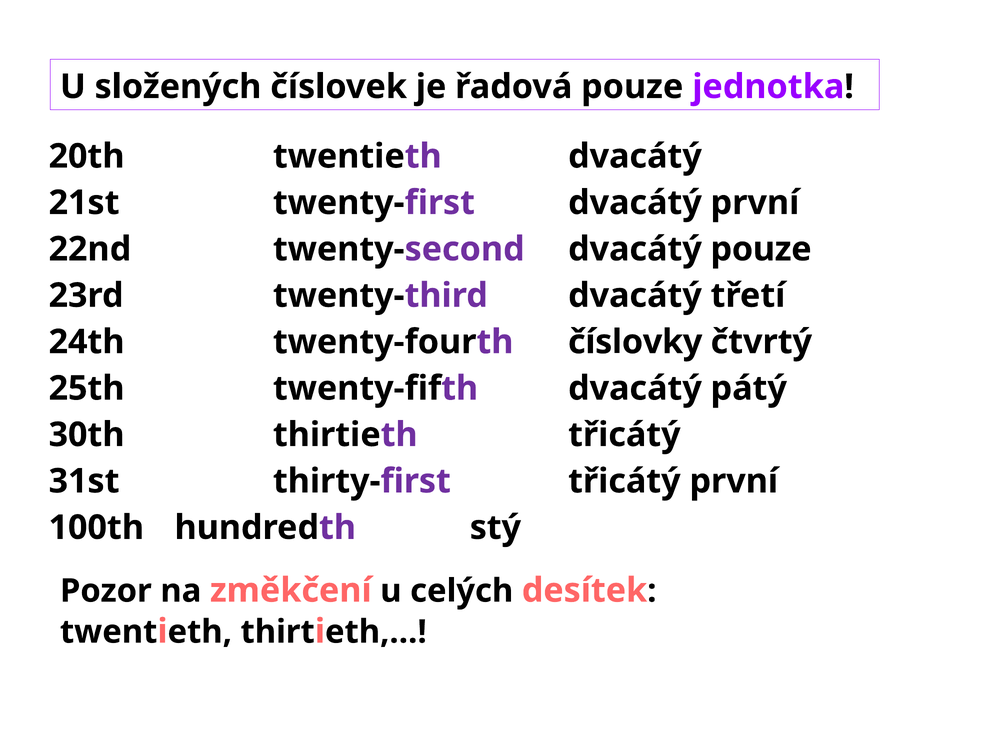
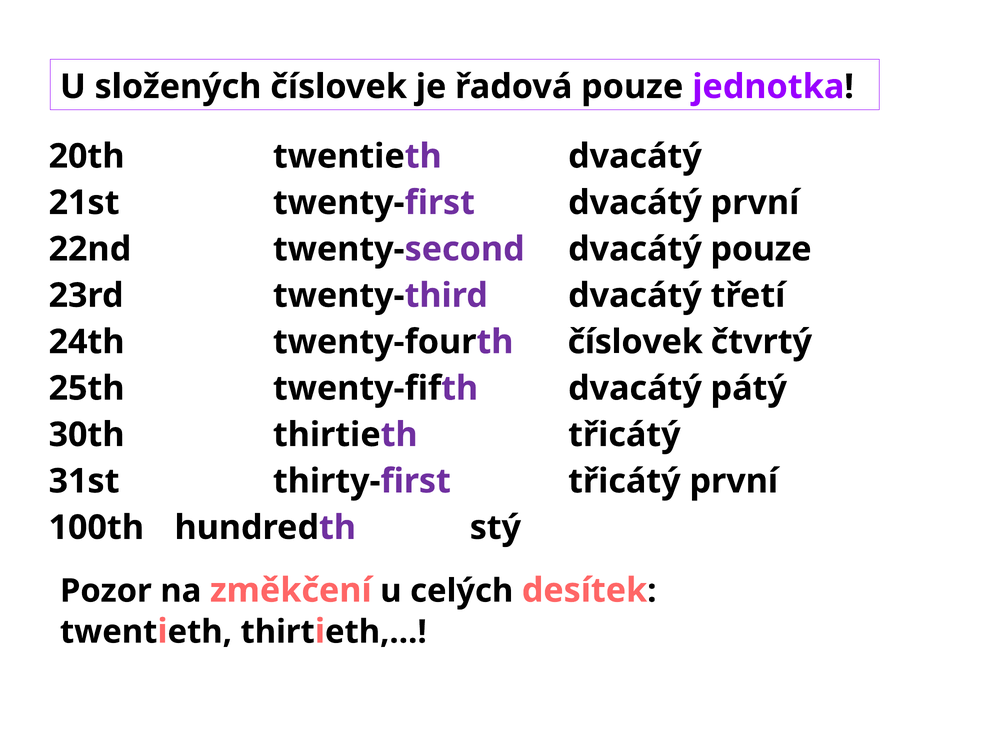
twenty-fourth číslovky: číslovky -> číslovek (635, 342)
